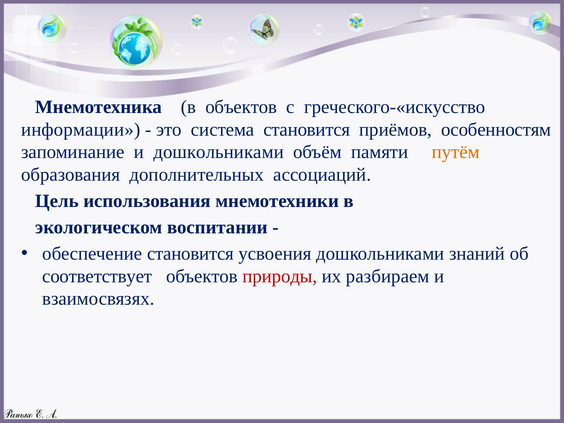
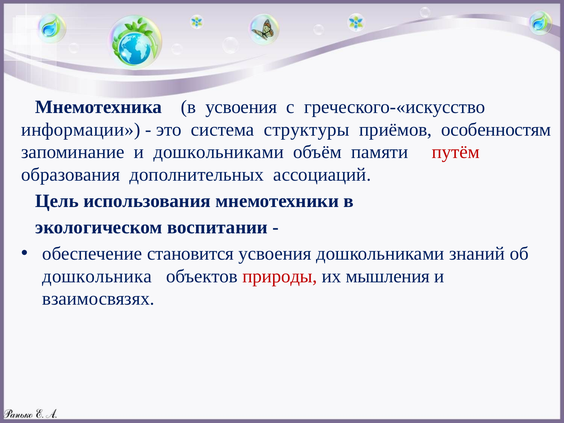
в объектов: объектов -> усвоения (241, 107)
система становится: становится -> структуры (307, 130)
путём colour: orange -> red (456, 152)
соответствует: соответствует -> дошкольника (97, 276)
разбираем: разбираем -> мышления (388, 276)
